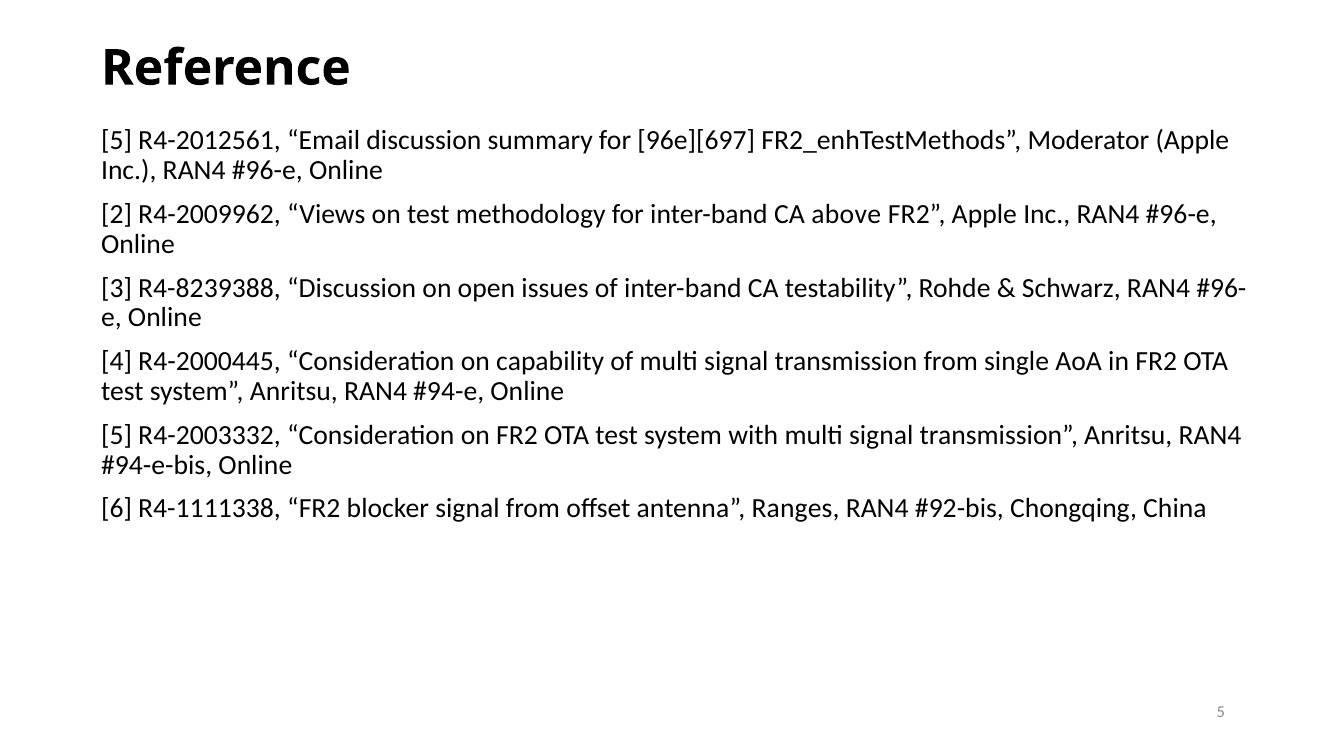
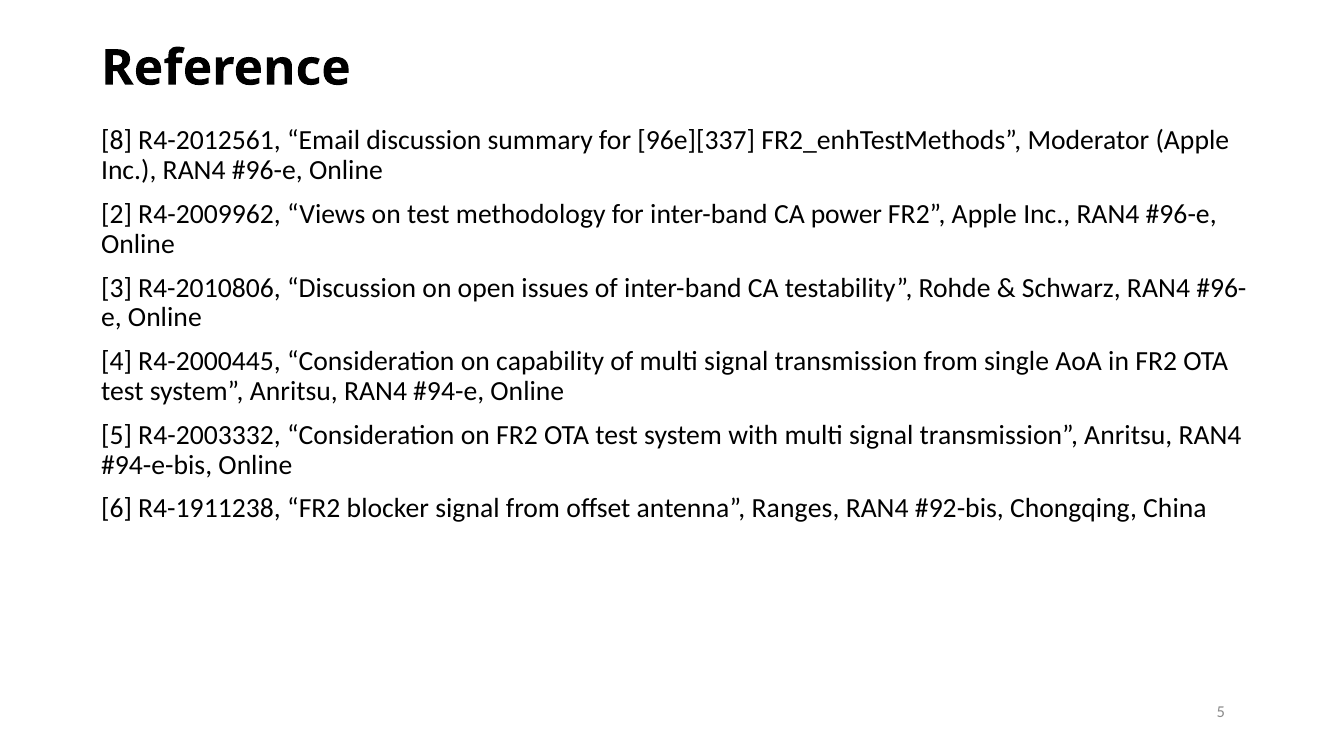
5: 5 -> 8 (117, 141)
96e][697: 96e][697 -> 96e][337 (696, 141)
above: above -> power (846, 214)
R4-8239388: R4-8239388 -> R4-2010806 (209, 288)
R4-1111338: R4-1111338 -> R4-1911238 (209, 509)
